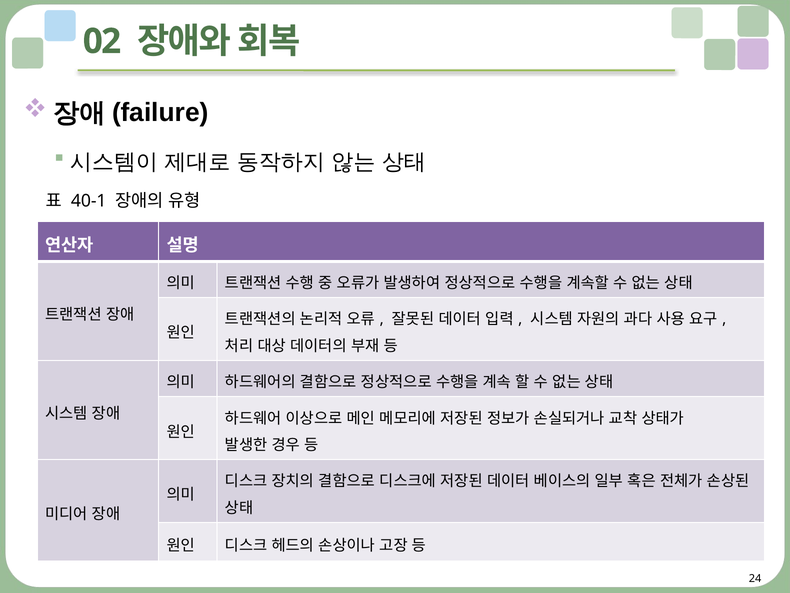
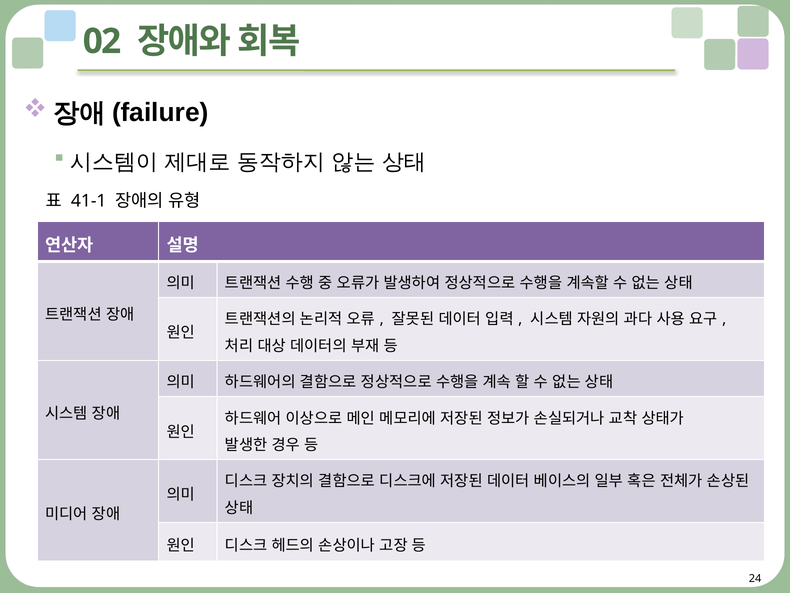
40-1: 40-1 -> 41-1 (89, 201)
